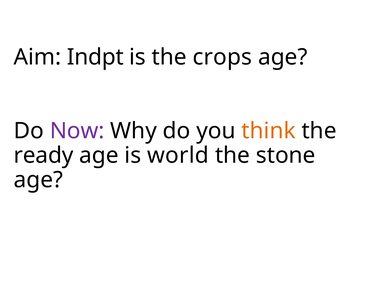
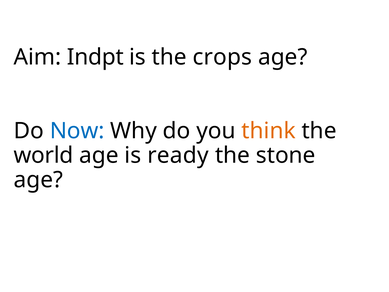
Now colour: purple -> blue (77, 131)
ready: ready -> world (44, 155)
world: world -> ready (178, 155)
